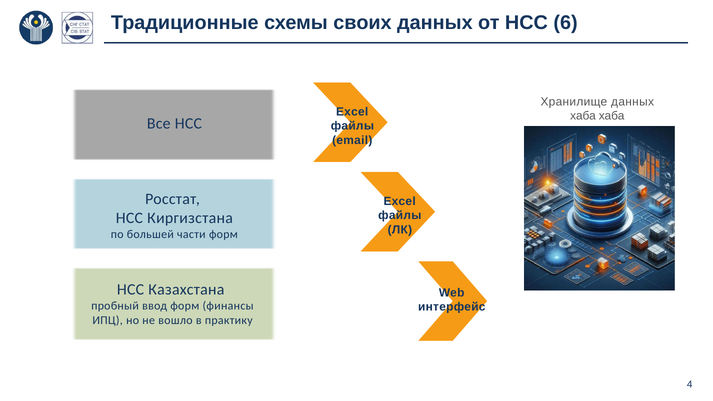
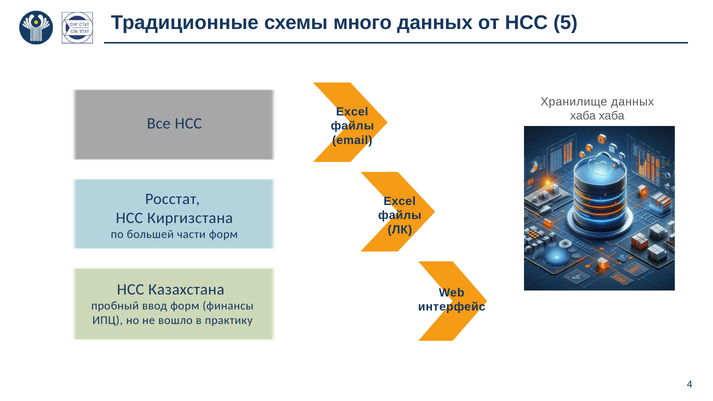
своих: своих -> много (363, 23)
6: 6 -> 5 (566, 23)
